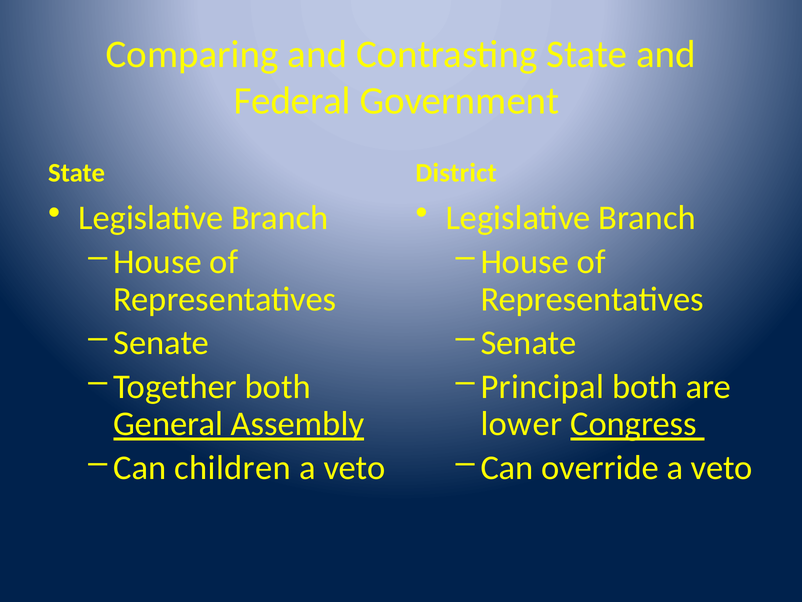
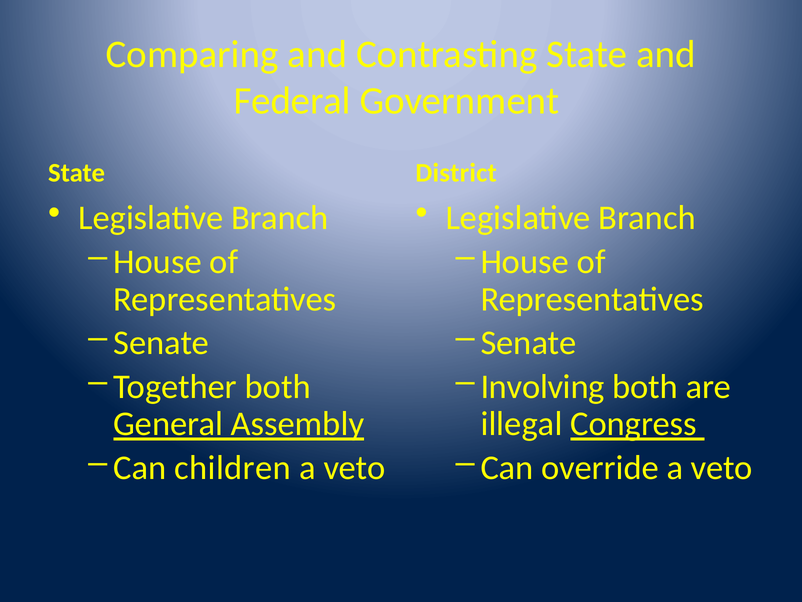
Principal: Principal -> Involving (543, 386)
lower: lower -> illegal (522, 424)
